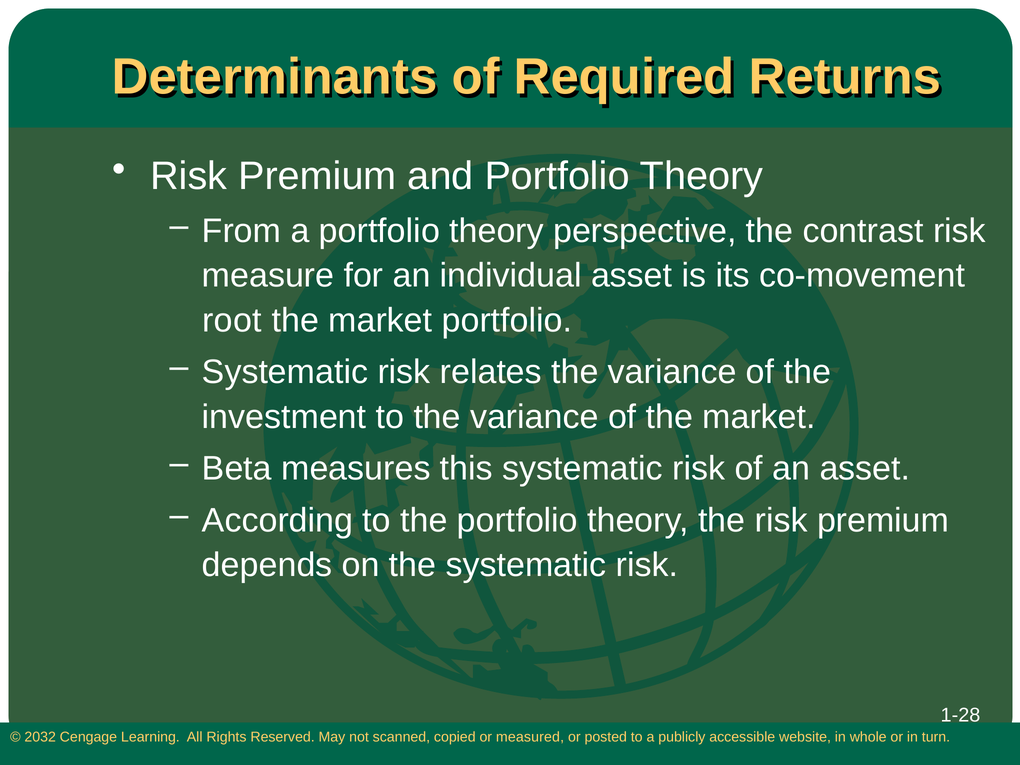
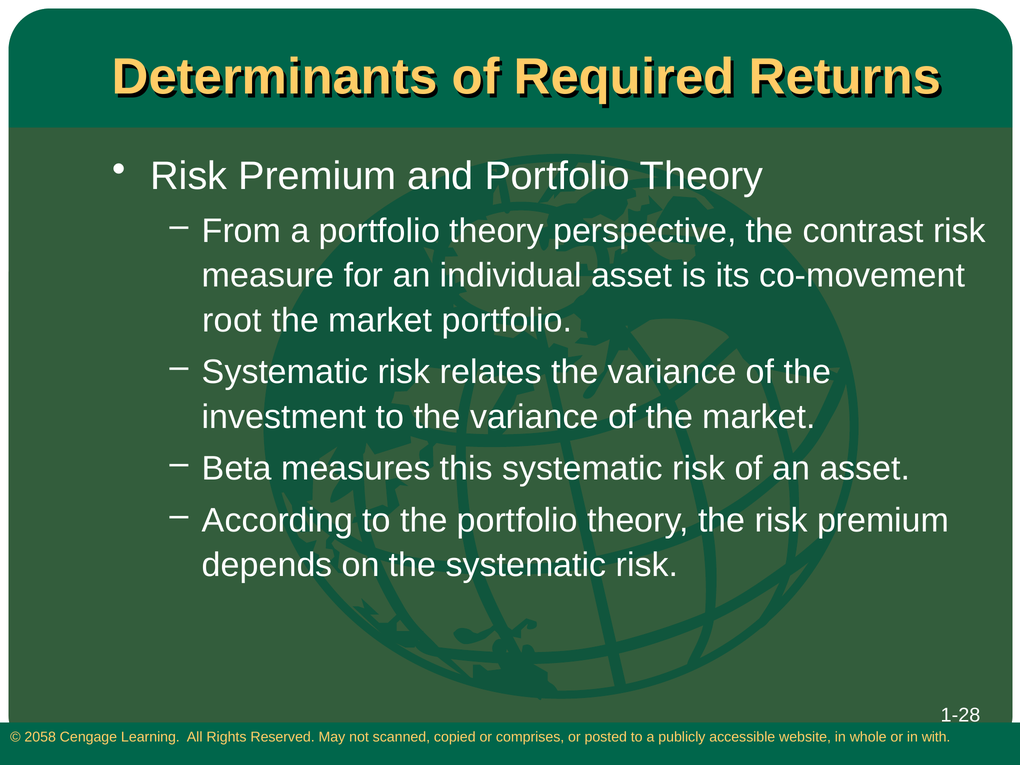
2032: 2032 -> 2058 (40, 737)
measured: measured -> comprises (530, 737)
turn: turn -> with (936, 737)
